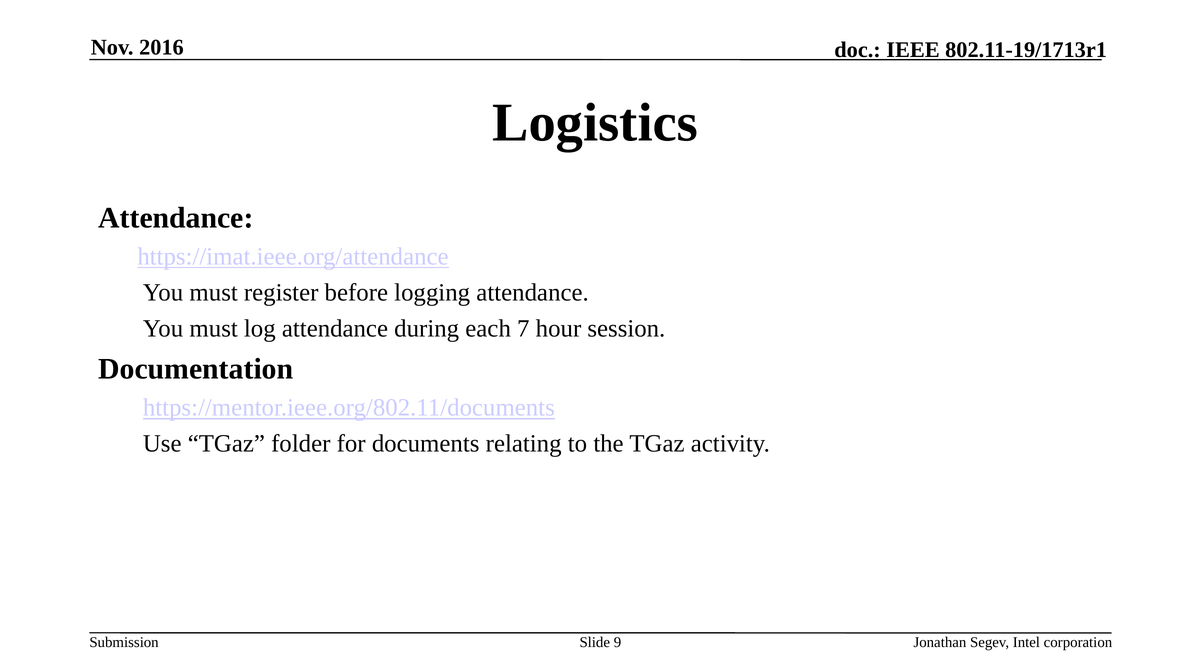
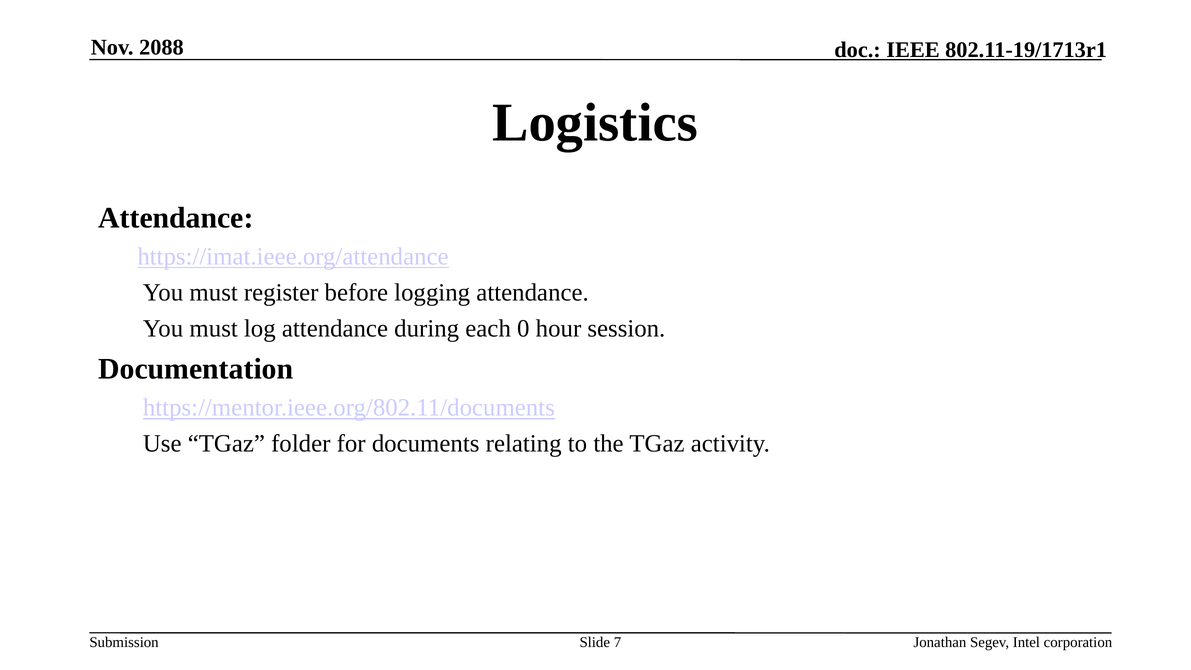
2016: 2016 -> 2088 (161, 47)
7: 7 -> 0 (523, 329)
9: 9 -> 7 (617, 643)
